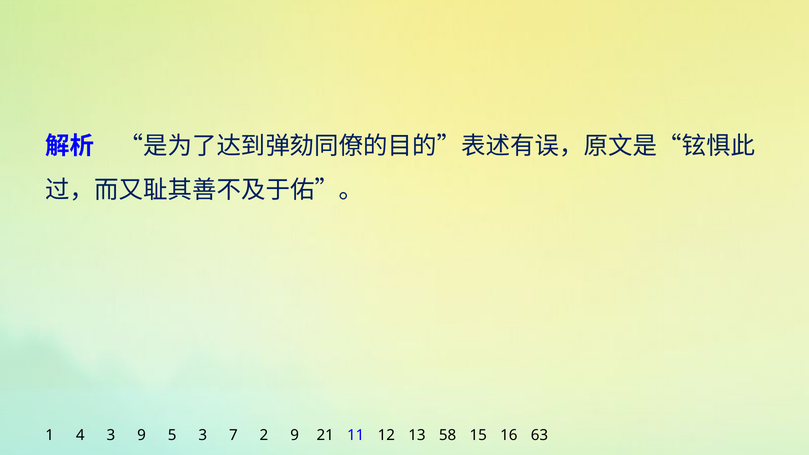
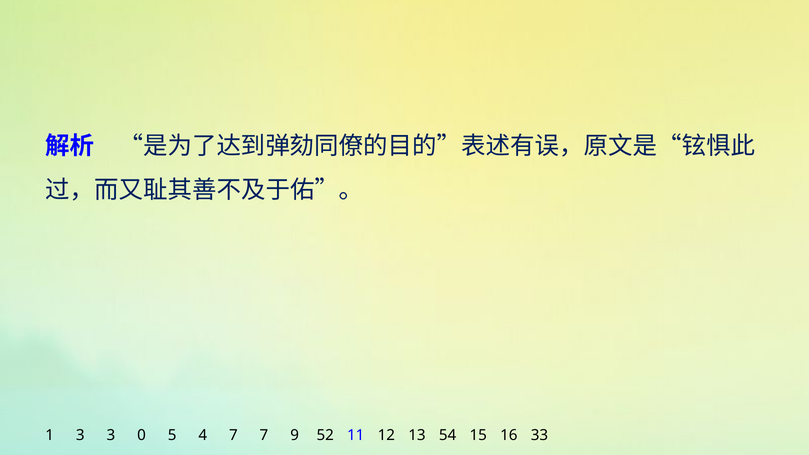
1 4: 4 -> 3 (80, 435)
3 9: 9 -> 0 (142, 435)
5 3: 3 -> 4 (203, 435)
7 2: 2 -> 7 (264, 435)
21: 21 -> 52 (325, 435)
58: 58 -> 54 (448, 435)
63: 63 -> 33 (539, 435)
